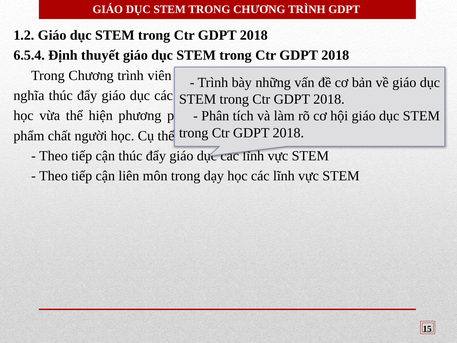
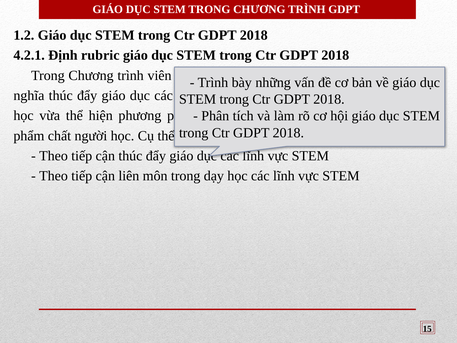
6.5.4: 6.5.4 -> 4.2.1 (29, 55)
thuyết: thuyết -> rubric (100, 55)
